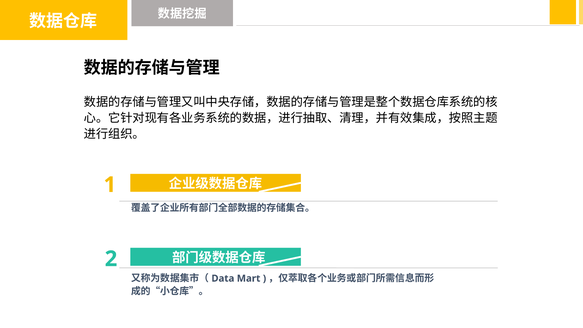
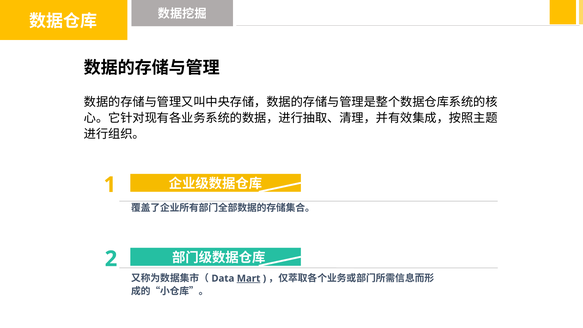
Mart underline: none -> present (249, 278)
